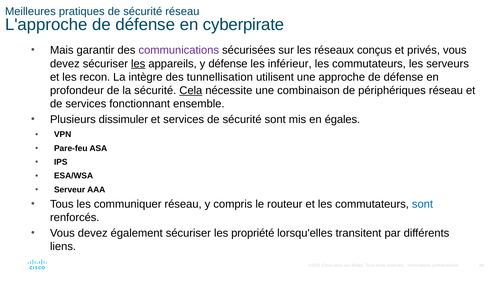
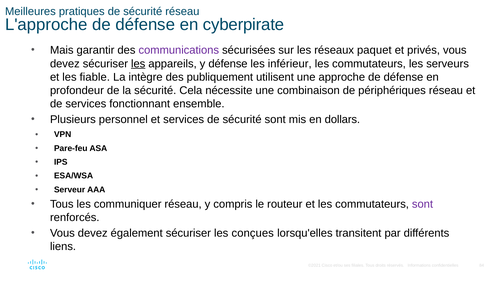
conçus: conçus -> paquet (374, 50)
recon: recon -> fiable (95, 77)
tunnellisation: tunnellisation -> publiquement (220, 77)
Cela underline: present -> none (191, 90)
dissimuler: dissimuler -> personnel (123, 120)
égales: égales -> dollars (342, 120)
sont colour: blue -> purple (422, 204)
propriété: propriété -> conçues (253, 233)
